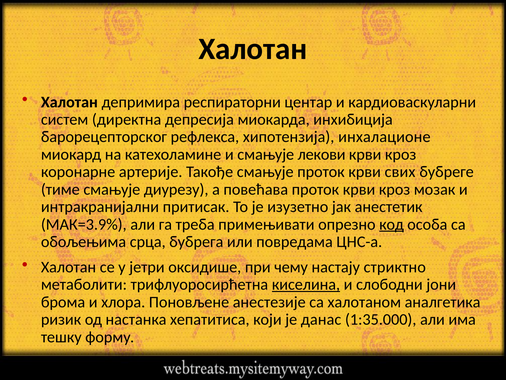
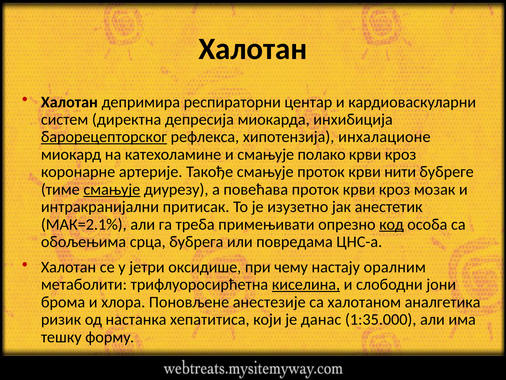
барорецепторског underline: none -> present (104, 137)
лекови: лекови -> полако (322, 154)
свих: свих -> нити (400, 172)
смањује underline: none -> present (112, 189)
МАК=3.9%: МАК=3.9% -> МАК=2.1% (84, 224)
стриктно: стриктно -> оралним (395, 267)
